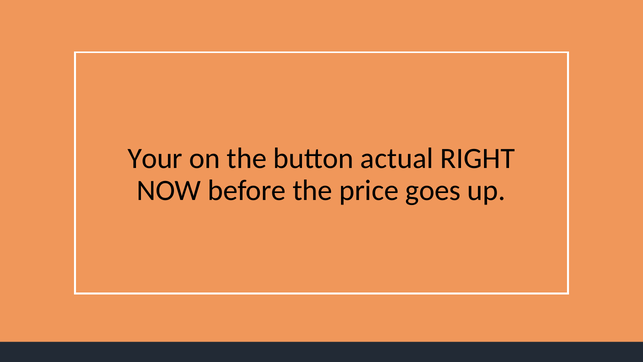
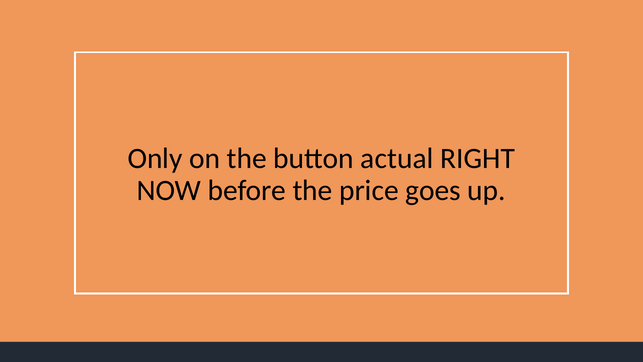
Your: Your -> Only (155, 159)
